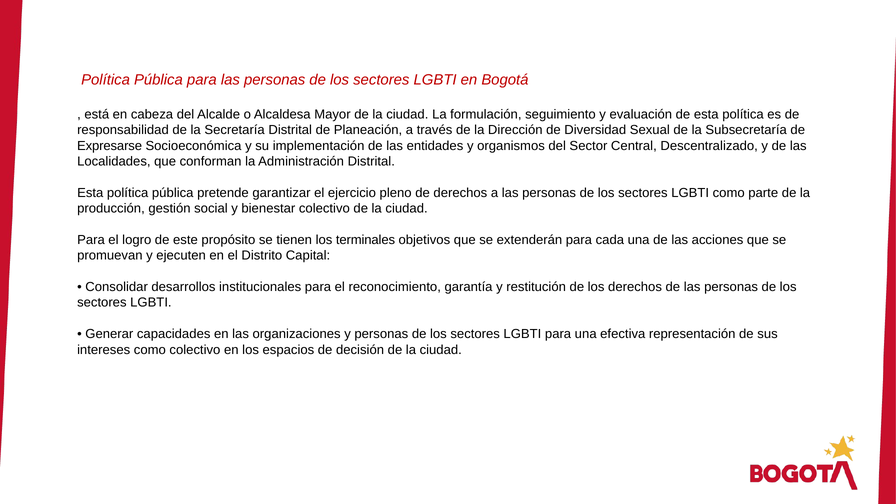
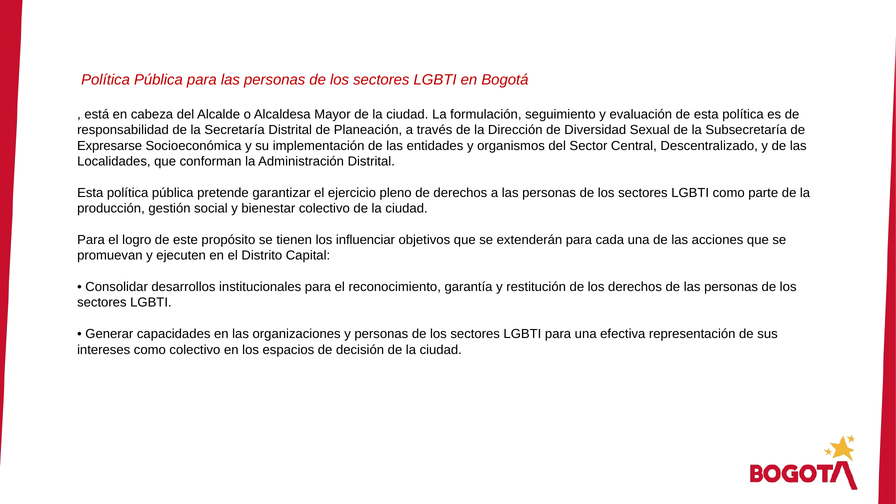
terminales: terminales -> influenciar (365, 240)
